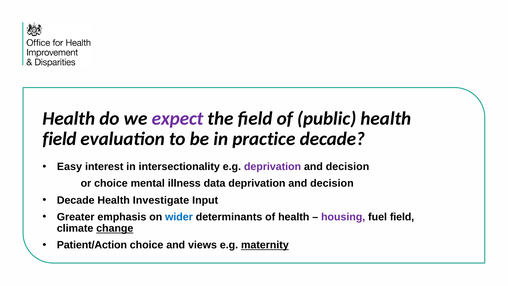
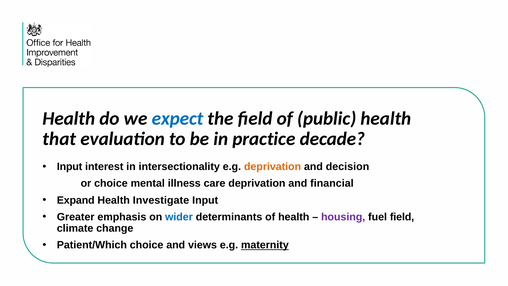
expect colour: purple -> blue (178, 118)
field: field -> that (59, 139)
Easy: Easy -> Input (70, 167)
deprivation colour: purple -> orange (273, 167)
data: data -> care (215, 183)
decision: decision -> financial (332, 183)
Decade: Decade -> Expand (76, 200)
change underline: present -> none (115, 228)
Patient/Action: Patient/Action -> Patient/Which (92, 245)
